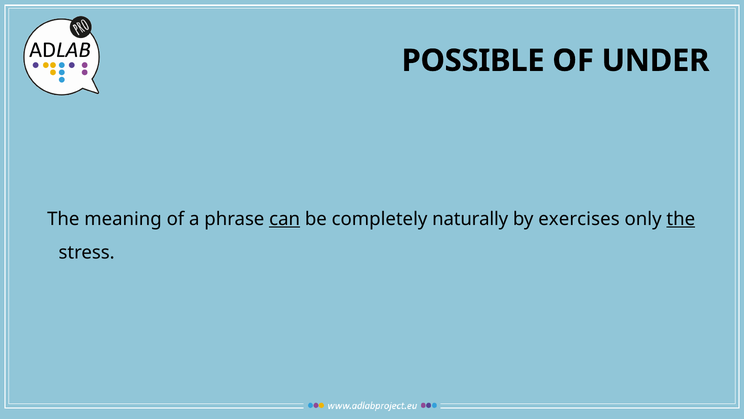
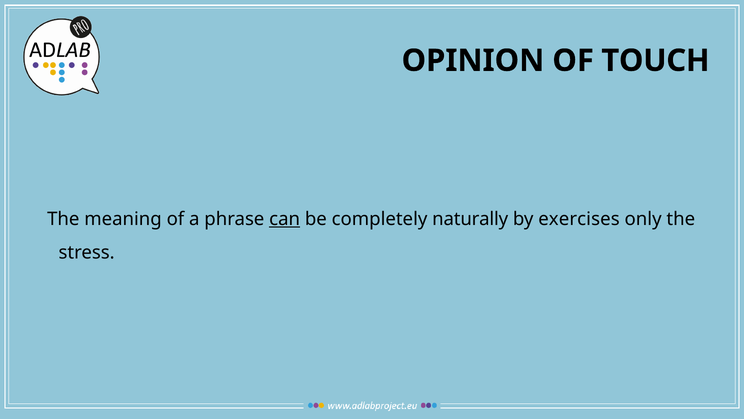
POSSIBLE: POSSIBLE -> OPINION (473, 61)
UNDER: UNDER -> TOUCH (655, 61)
the underline: present -> none (681, 219)
